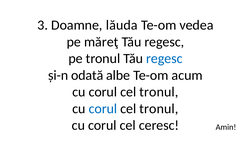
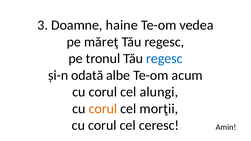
lăuda: lăuda -> haine (122, 25)
tronul: tronul -> alungi (159, 92)
corul colour: blue -> orange (103, 109)
tronul: tronul -> morţii (159, 109)
